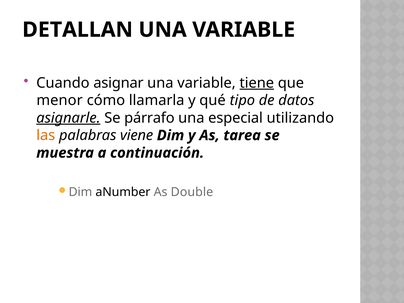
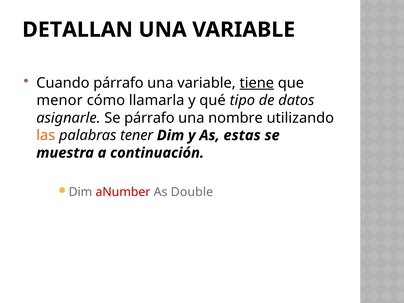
Cuando asignar: asignar -> párrafo (118, 83)
asignarle underline: present -> none (68, 118)
especial: especial -> nombre (236, 118)
viene: viene -> tener (137, 135)
tarea: tarea -> estas (242, 135)
aNumber colour: black -> red (123, 192)
